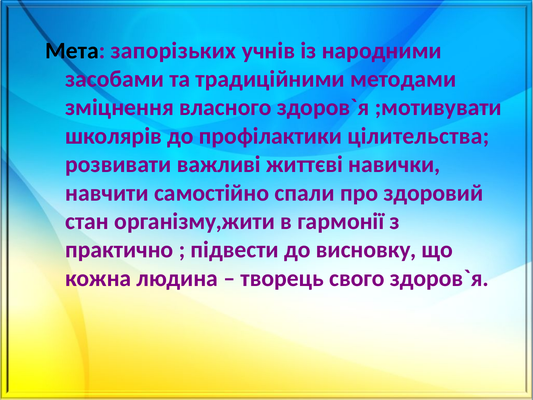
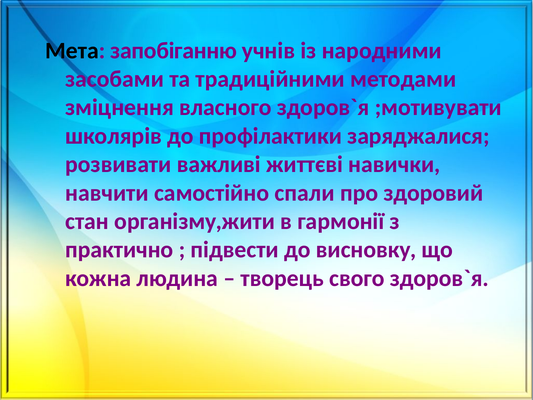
запорізьких: запорізьких -> запобіганню (174, 51)
цілительства: цілительства -> заряджалися (418, 136)
